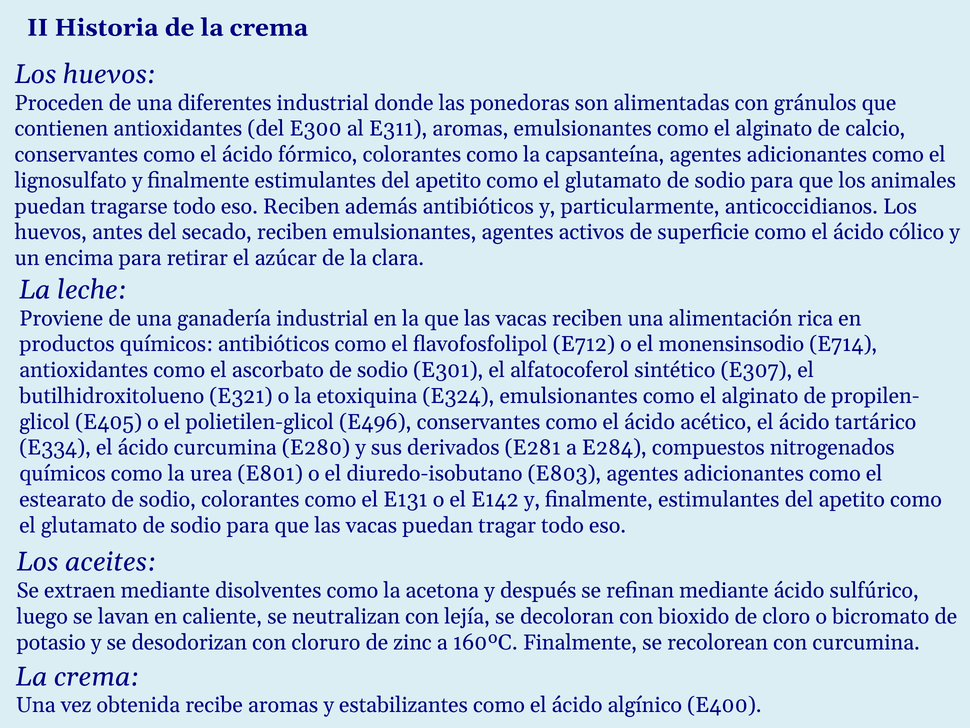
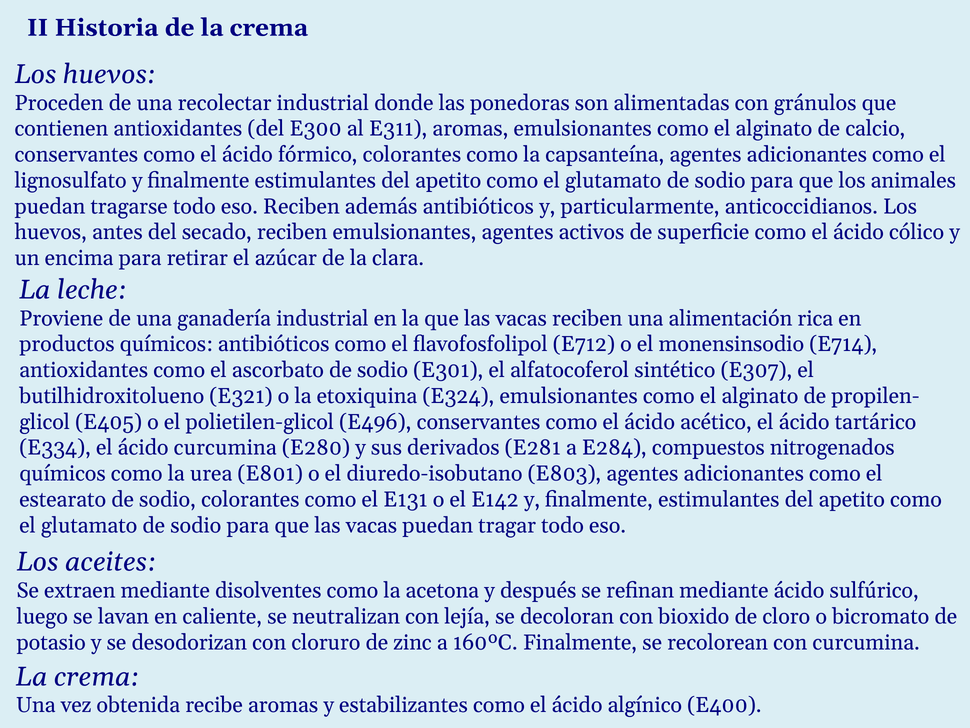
diferentes: diferentes -> recolectar (225, 103)
